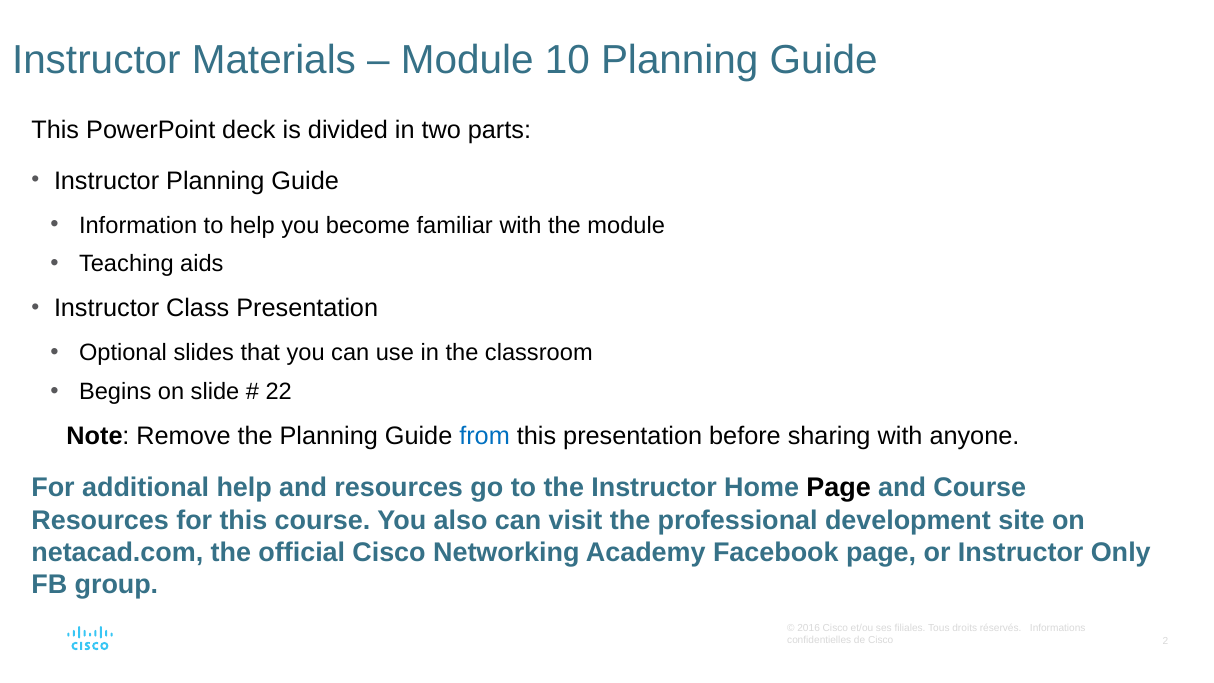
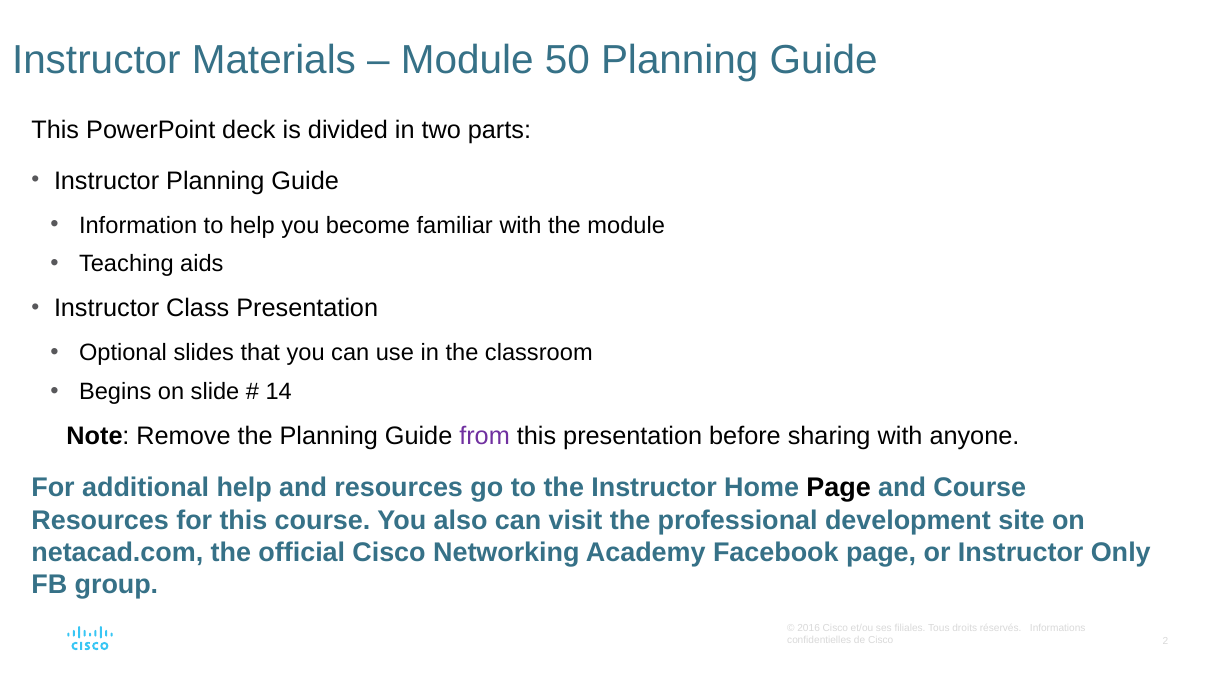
10: 10 -> 50 (567, 60)
22: 22 -> 14 (279, 391)
from colour: blue -> purple (485, 436)
